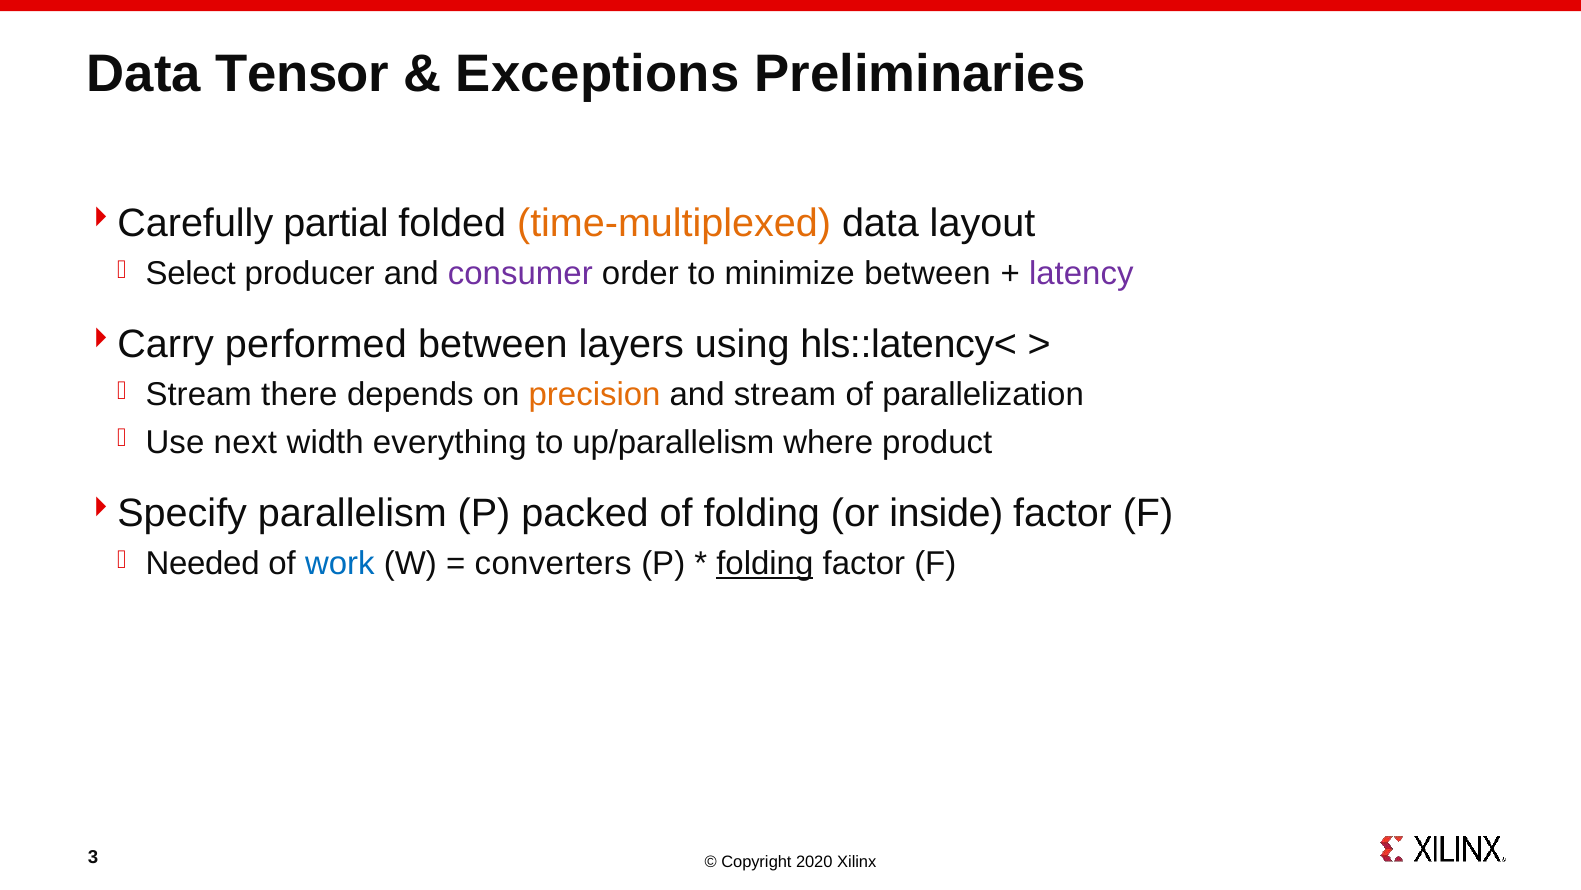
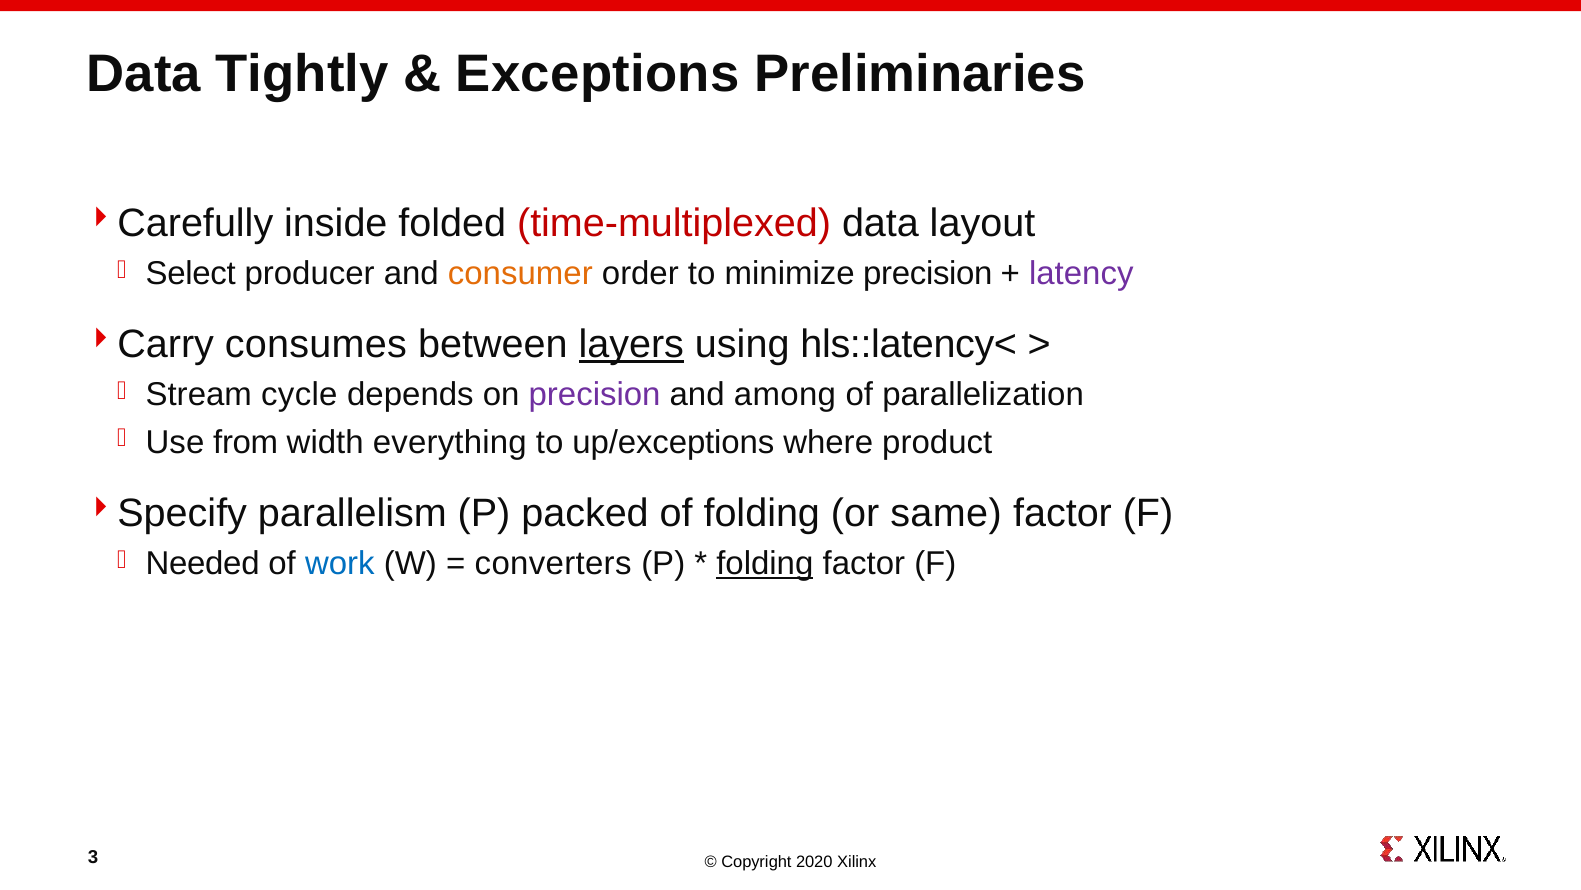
Tensor: Tensor -> Tightly (302, 74)
partial: partial -> inside (336, 223)
time-multiplexed colour: orange -> red (674, 223)
consumer colour: purple -> orange (520, 273)
minimize between: between -> precision (928, 273)
performed: performed -> consumes (316, 344)
layers underline: none -> present (631, 344)
there: there -> cycle (299, 394)
precision colour: orange -> purple (595, 394)
and stream: stream -> among (785, 394)
next: next -> from (246, 442)
up/parallelism: up/parallelism -> up/exceptions (673, 442)
inside: inside -> same (946, 513)
